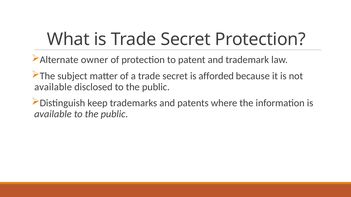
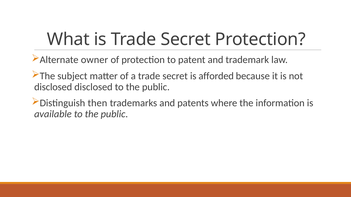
available: available -> disclosed (53, 87)
keep: keep -> then (97, 103)
